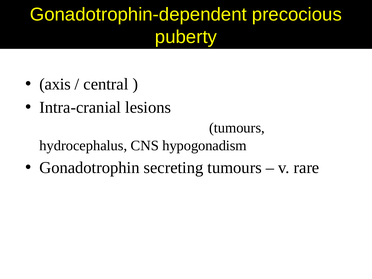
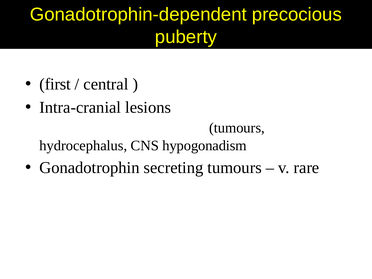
axis: axis -> first (55, 84)
